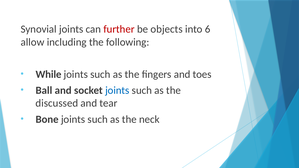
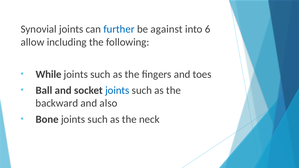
further colour: red -> blue (119, 29)
objects: objects -> against (167, 29)
discussed: discussed -> backward (57, 103)
tear: tear -> also (109, 103)
